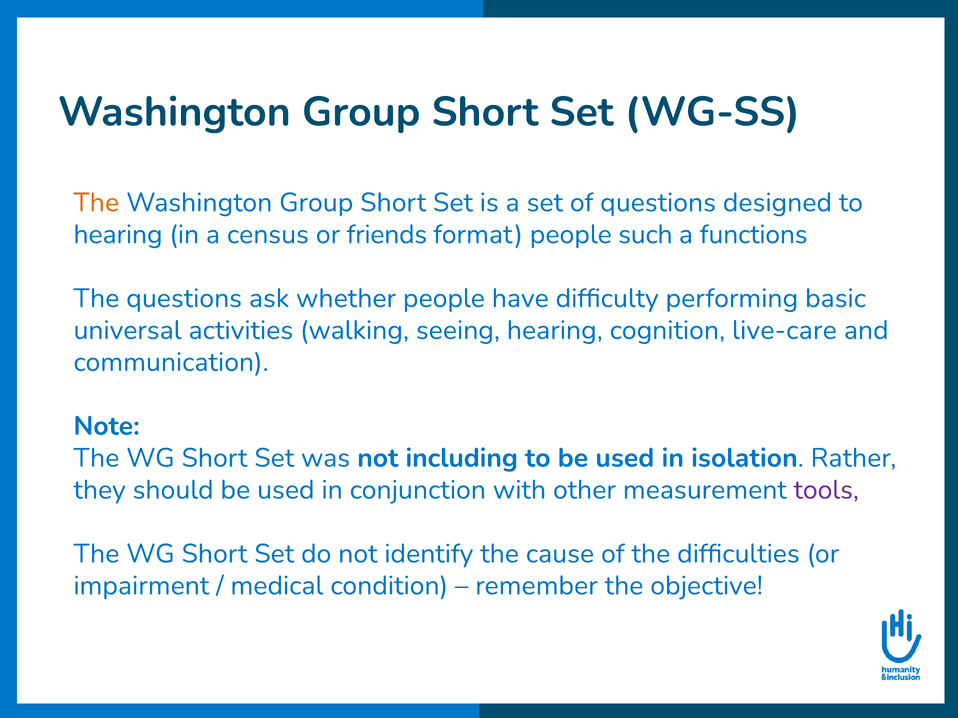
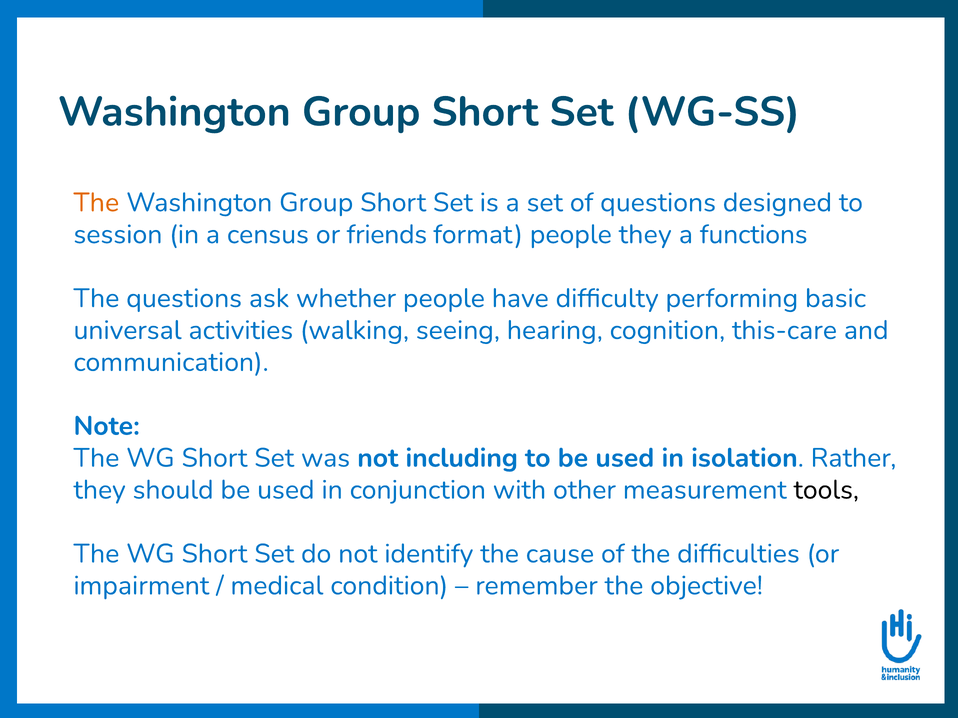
hearing: hearing -> session (118, 235)
people such: such -> they (645, 235)
live-care: live-care -> this-care (785, 330)
tools colour: purple -> black (826, 490)
